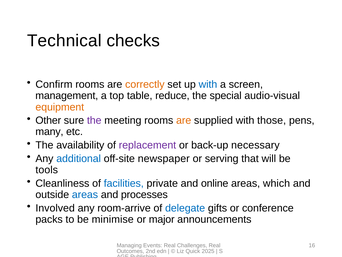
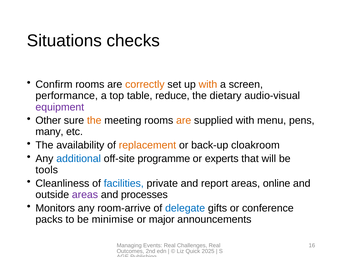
Technical: Technical -> Situations (64, 41)
with colour: blue -> orange (208, 84)
management: management -> performance (67, 96)
special: special -> dietary (226, 96)
equipment colour: orange -> purple (60, 107)
the colour: purple -> orange (94, 120)
those: those -> menu (272, 120)
replacement colour: purple -> orange (147, 145)
necessary: necessary -> cloakroom (255, 145)
newspaper: newspaper -> programme (164, 158)
serving: serving -> experts (222, 158)
online: online -> report (215, 183)
which: which -> online (277, 183)
areas colour: blue -> purple (85, 194)
Involved: Involved -> Monitors (55, 208)
